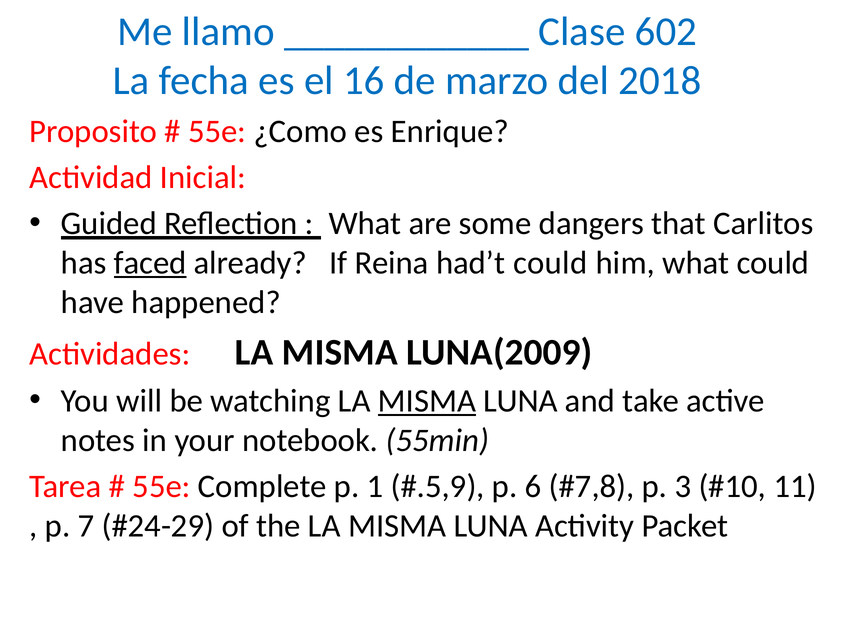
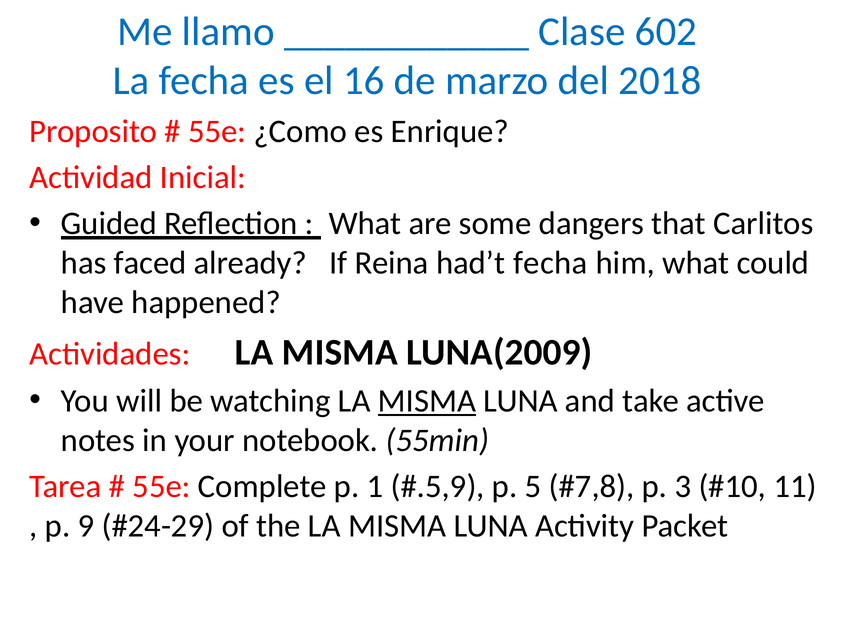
faced underline: present -> none (150, 263)
had’t could: could -> fecha (550, 263)
6: 6 -> 5 (533, 486)
7: 7 -> 9 (86, 525)
